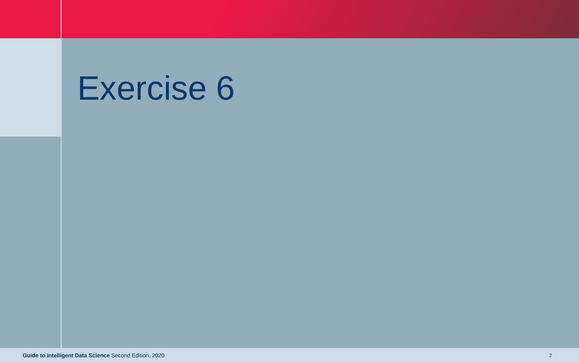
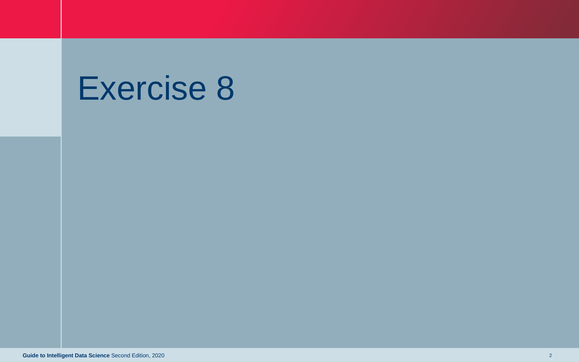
6: 6 -> 8 (226, 89)
